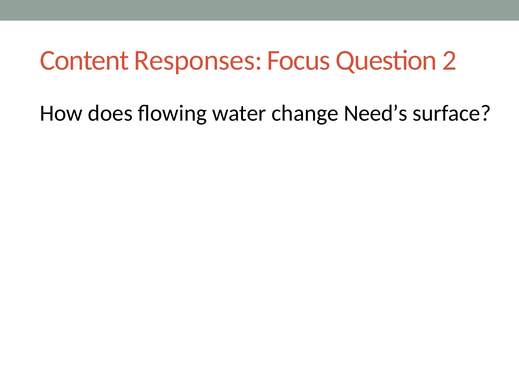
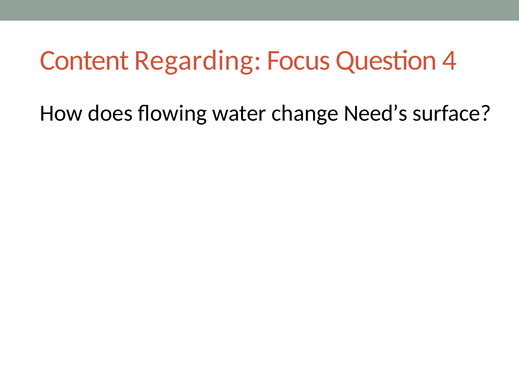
Responses: Responses -> Regarding (198, 60)
2: 2 -> 4 (449, 60)
